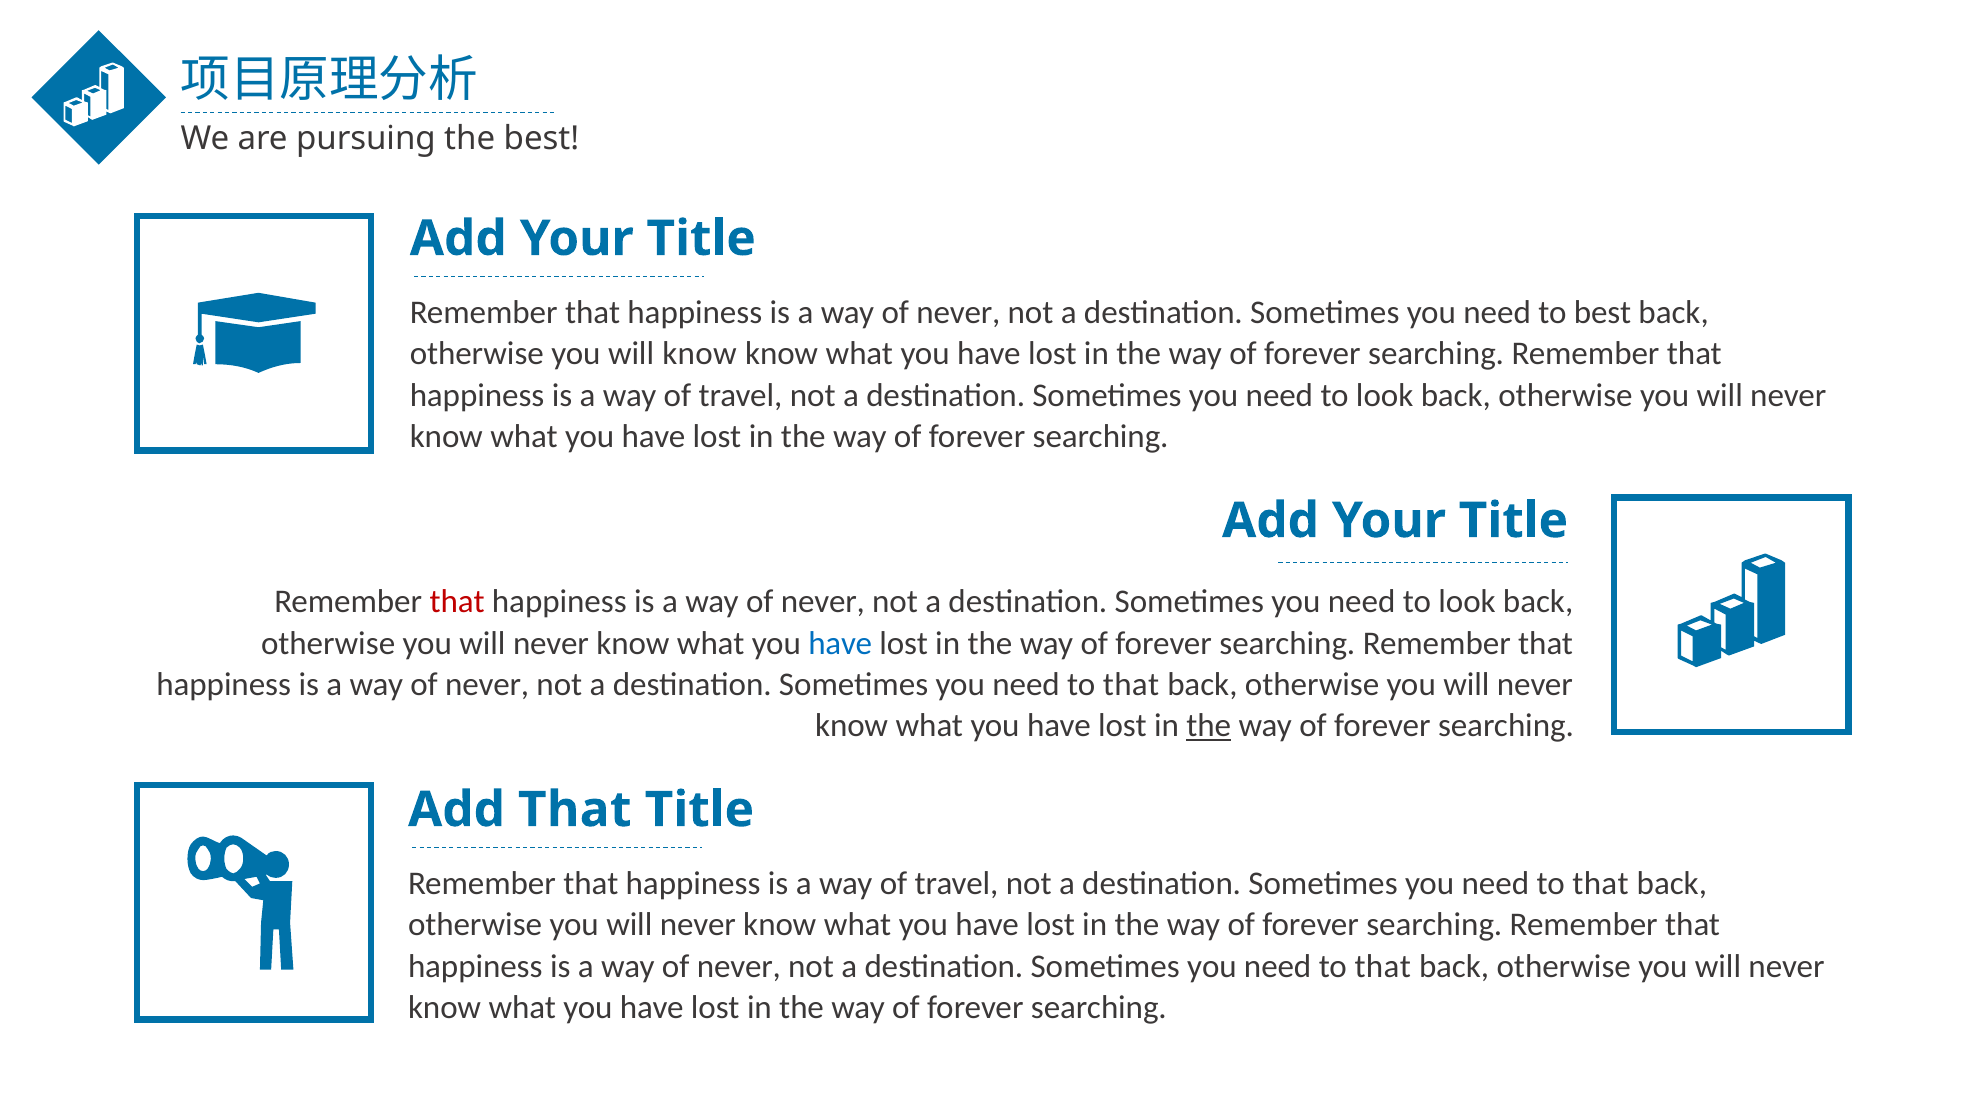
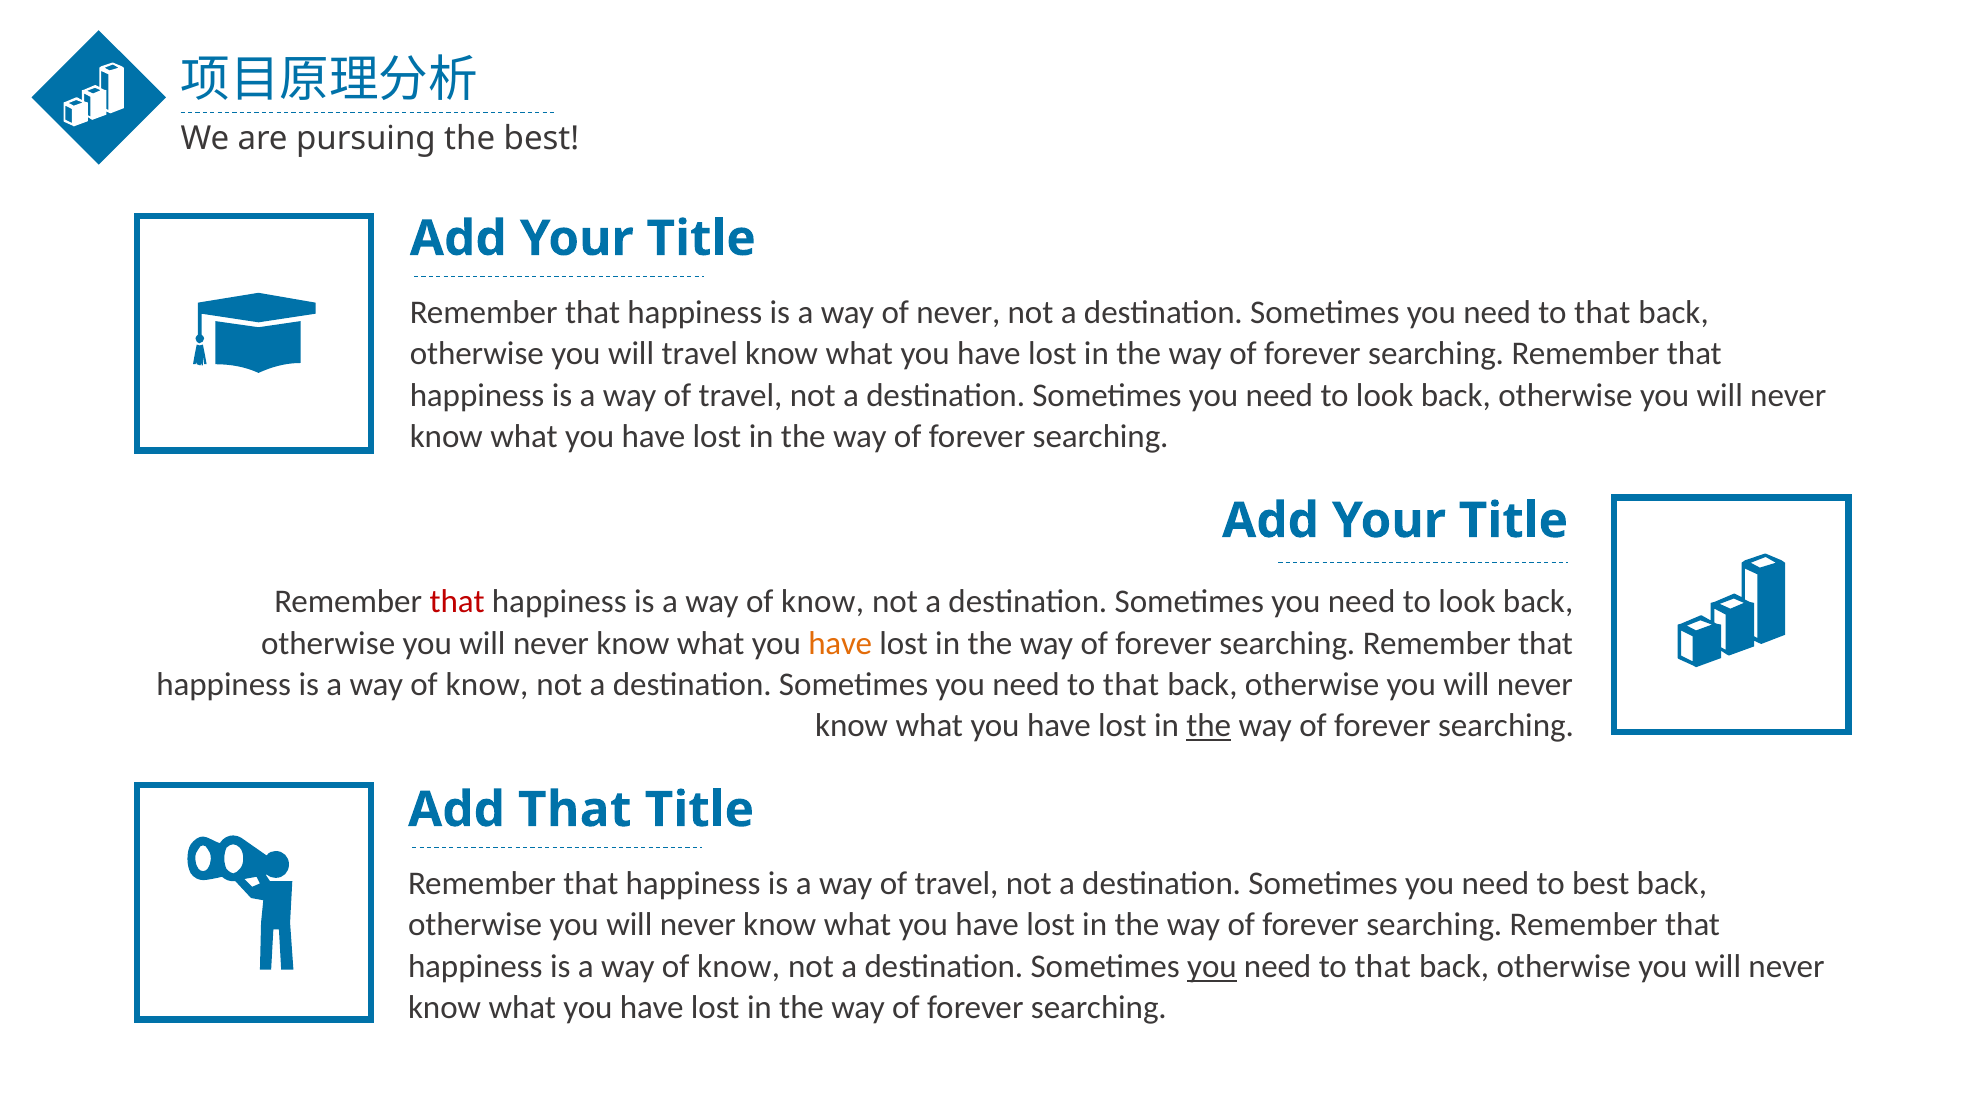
best: best -> that (1602, 313)
will know: know -> travel (700, 354)
never: never -> know (823, 602)
have colour: blue -> orange (840, 643)
never: never -> know (487, 685)
that: that -> best (1601, 884)
never: never -> know (739, 967)
you underline: none -> present (1212, 967)
